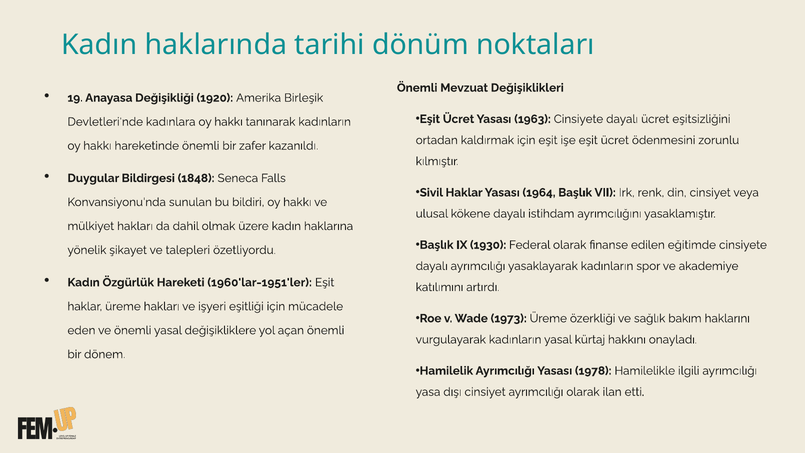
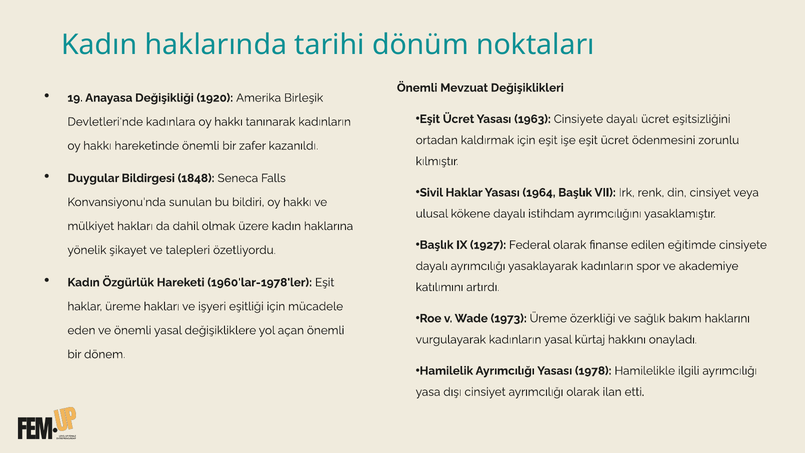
1930: 1930 -> 1927 (488, 245)
1960'lar-1951'ler: 1960'lar-1951'ler -> 1960'lar-1978'ler (260, 282)
